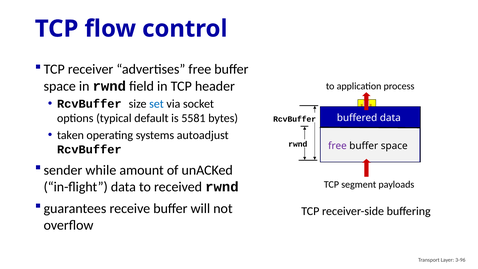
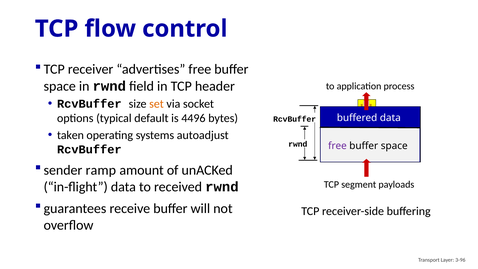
set colour: blue -> orange (157, 104)
5581: 5581 -> 4496 (193, 118)
while: while -> ramp (101, 170)
